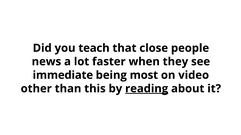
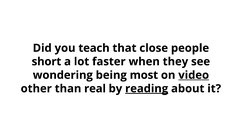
news: news -> short (46, 62)
immediate: immediate -> wondering (63, 75)
video underline: none -> present (194, 75)
this: this -> real (95, 89)
